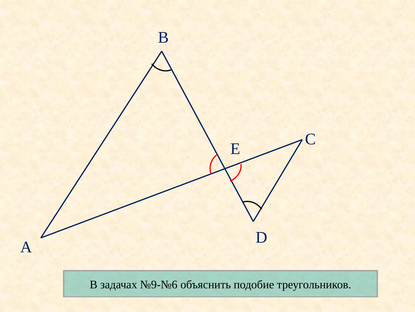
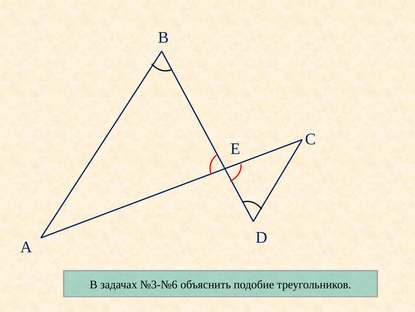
№9-№6: №9-№6 -> №3-№6 (159, 284)
